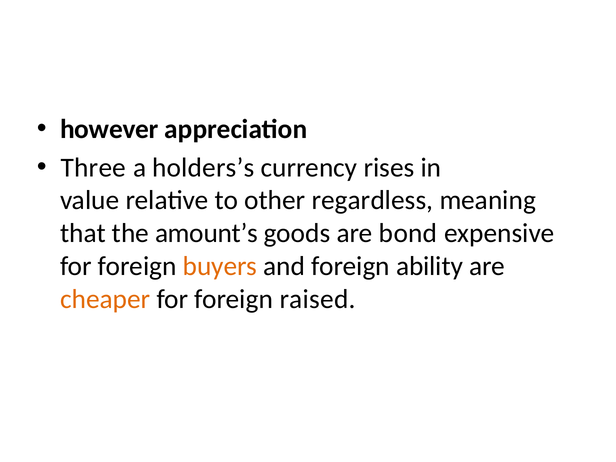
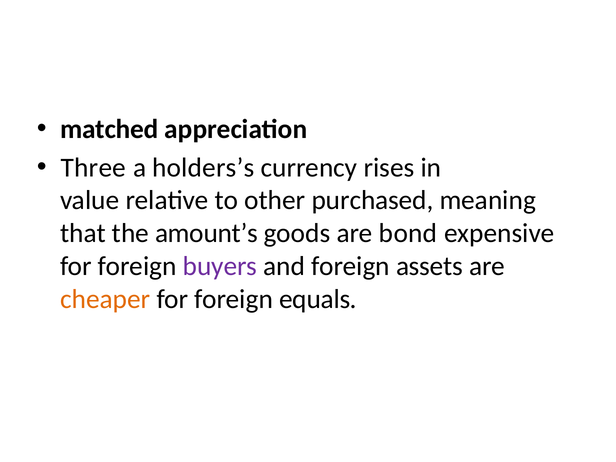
however: however -> matched (109, 129)
regardless: regardless -> purchased (373, 200)
buyers colour: orange -> purple (220, 266)
ability: ability -> assets (430, 266)
raised: raised -> equals (318, 299)
